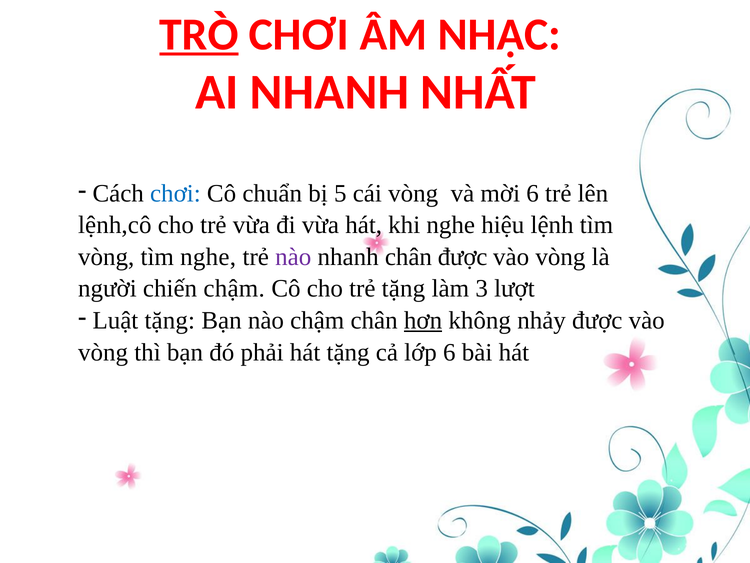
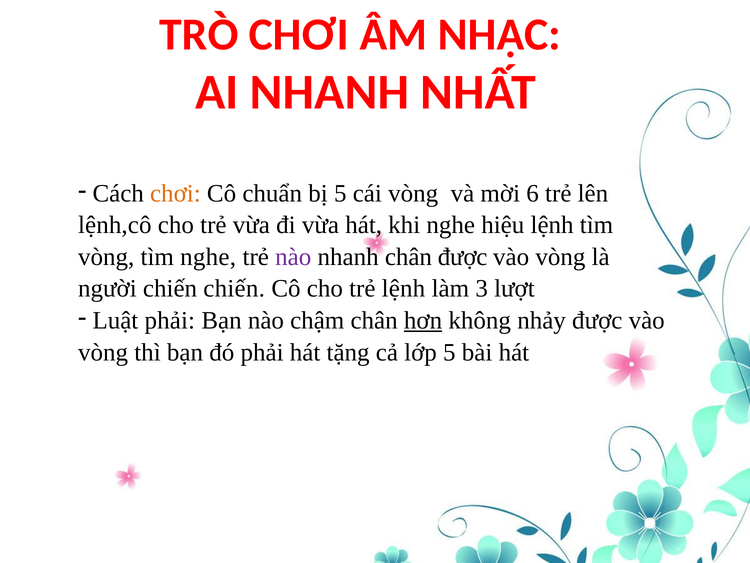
TRÒ underline: present -> none (199, 34)
chơi colour: blue -> orange (175, 193)
chiến chậm: chậm -> chiến (234, 288)
trẻ tặng: tặng -> lệnh (403, 288)
Luật tặng: tặng -> phải (170, 320)
lớp 6: 6 -> 5 (449, 352)
